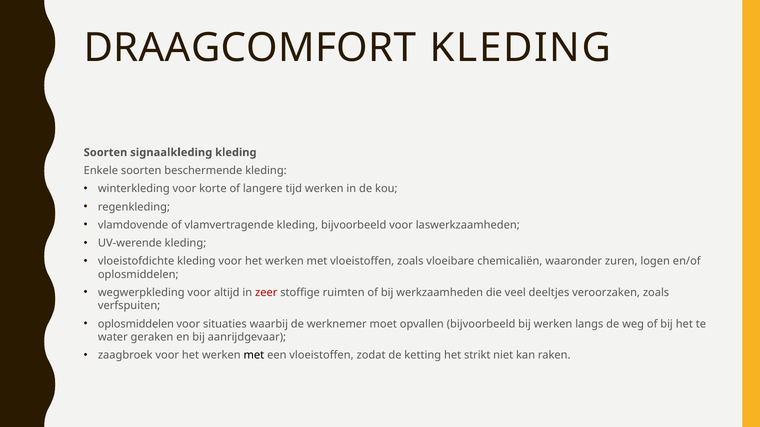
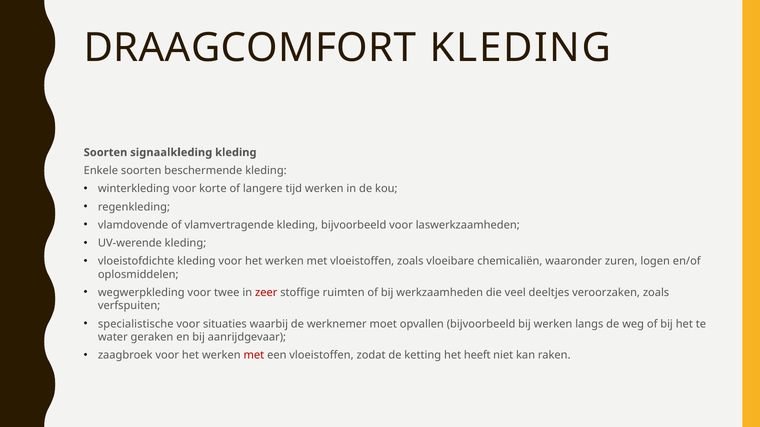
altijd: altijd -> twee (227, 293)
oplosmiddelen: oplosmiddelen -> specialistische (136, 324)
met colour: black -> red (254, 356)
strikt: strikt -> heeft (477, 356)
